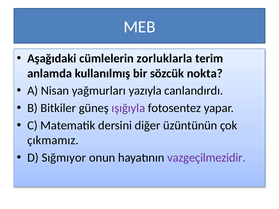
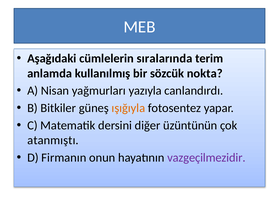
zorluklarla: zorluklarla -> sıralarında (165, 59)
ışığıyla colour: purple -> orange (128, 108)
çıkmamız: çıkmamız -> atanmıştı (53, 140)
Sığmıyor: Sığmıyor -> Firmanın (64, 158)
